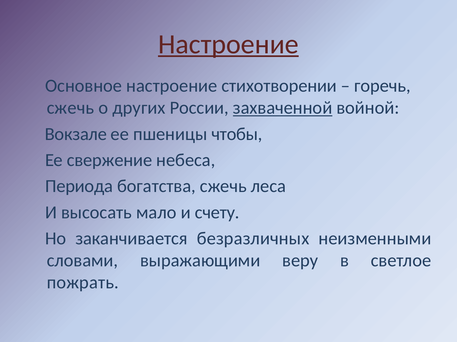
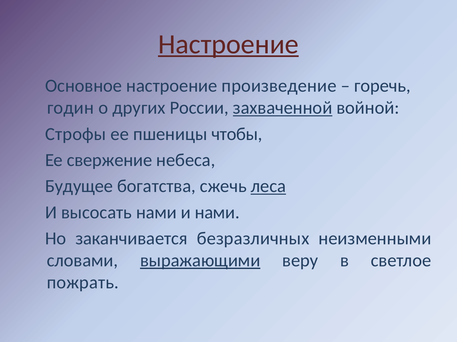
стихотворении: стихотворении -> произведение (279, 86)
сжечь: сжечь -> годин (70, 108)
Вокзале: Вокзале -> Строфы (76, 134)
Периода: Периода -> Будущее (79, 187)
леса underline: none -> present (268, 187)
высосать мало: мало -> нами (156, 213)
и счету: счету -> нами (217, 213)
выражающими underline: none -> present (200, 261)
